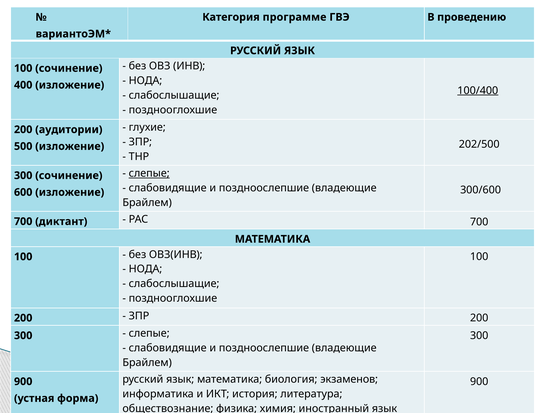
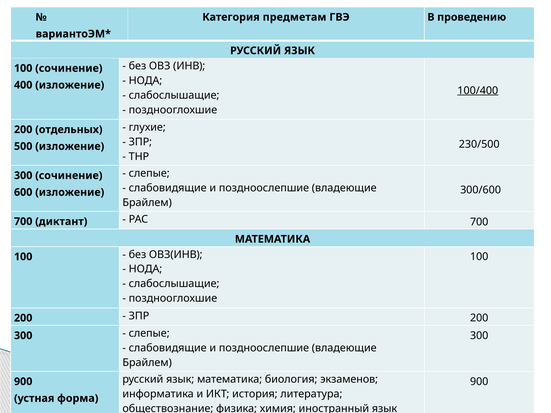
программе: программе -> предметам (295, 17)
аудитории: аудитории -> отдельных (69, 130)
202/500: 202/500 -> 230/500 (479, 144)
слепые underline: present -> none (149, 173)
